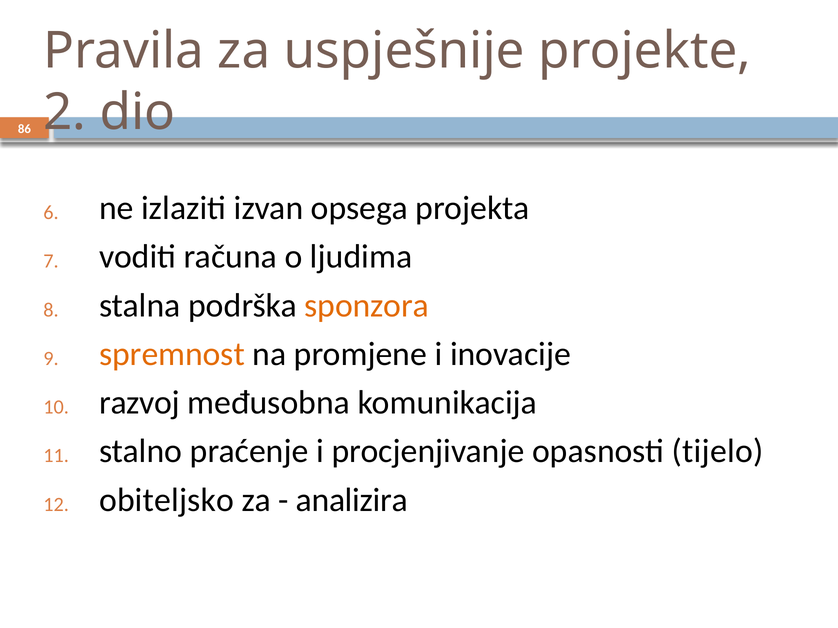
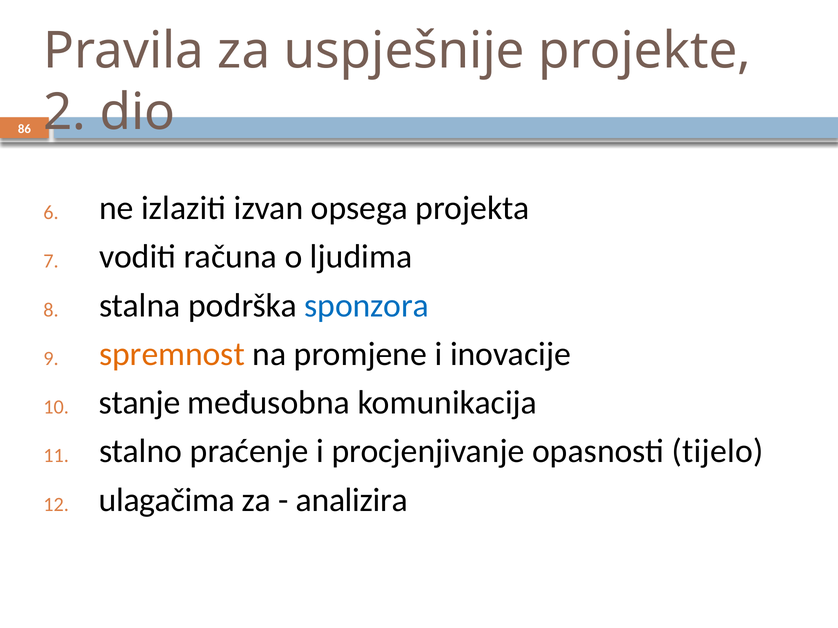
sponzora colour: orange -> blue (367, 306)
razvoj: razvoj -> stanje (140, 403)
obiteljsko: obiteljsko -> ulagačima (167, 500)
